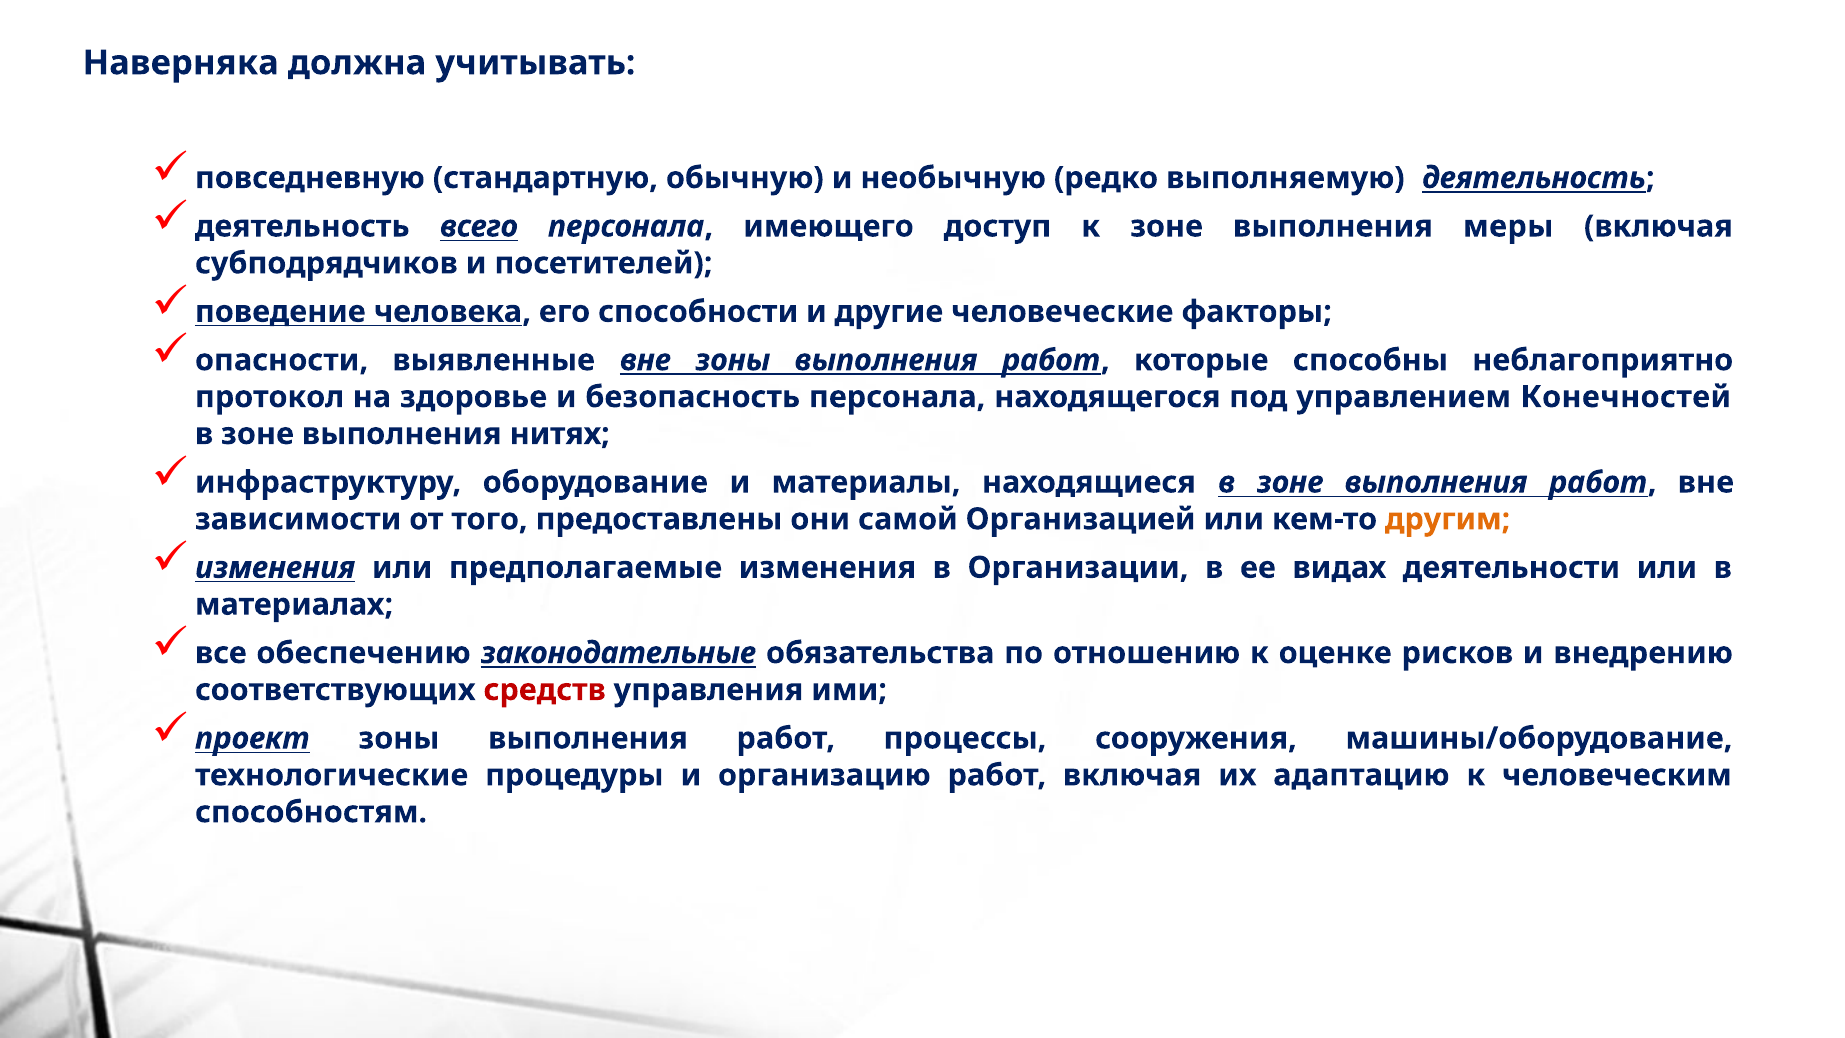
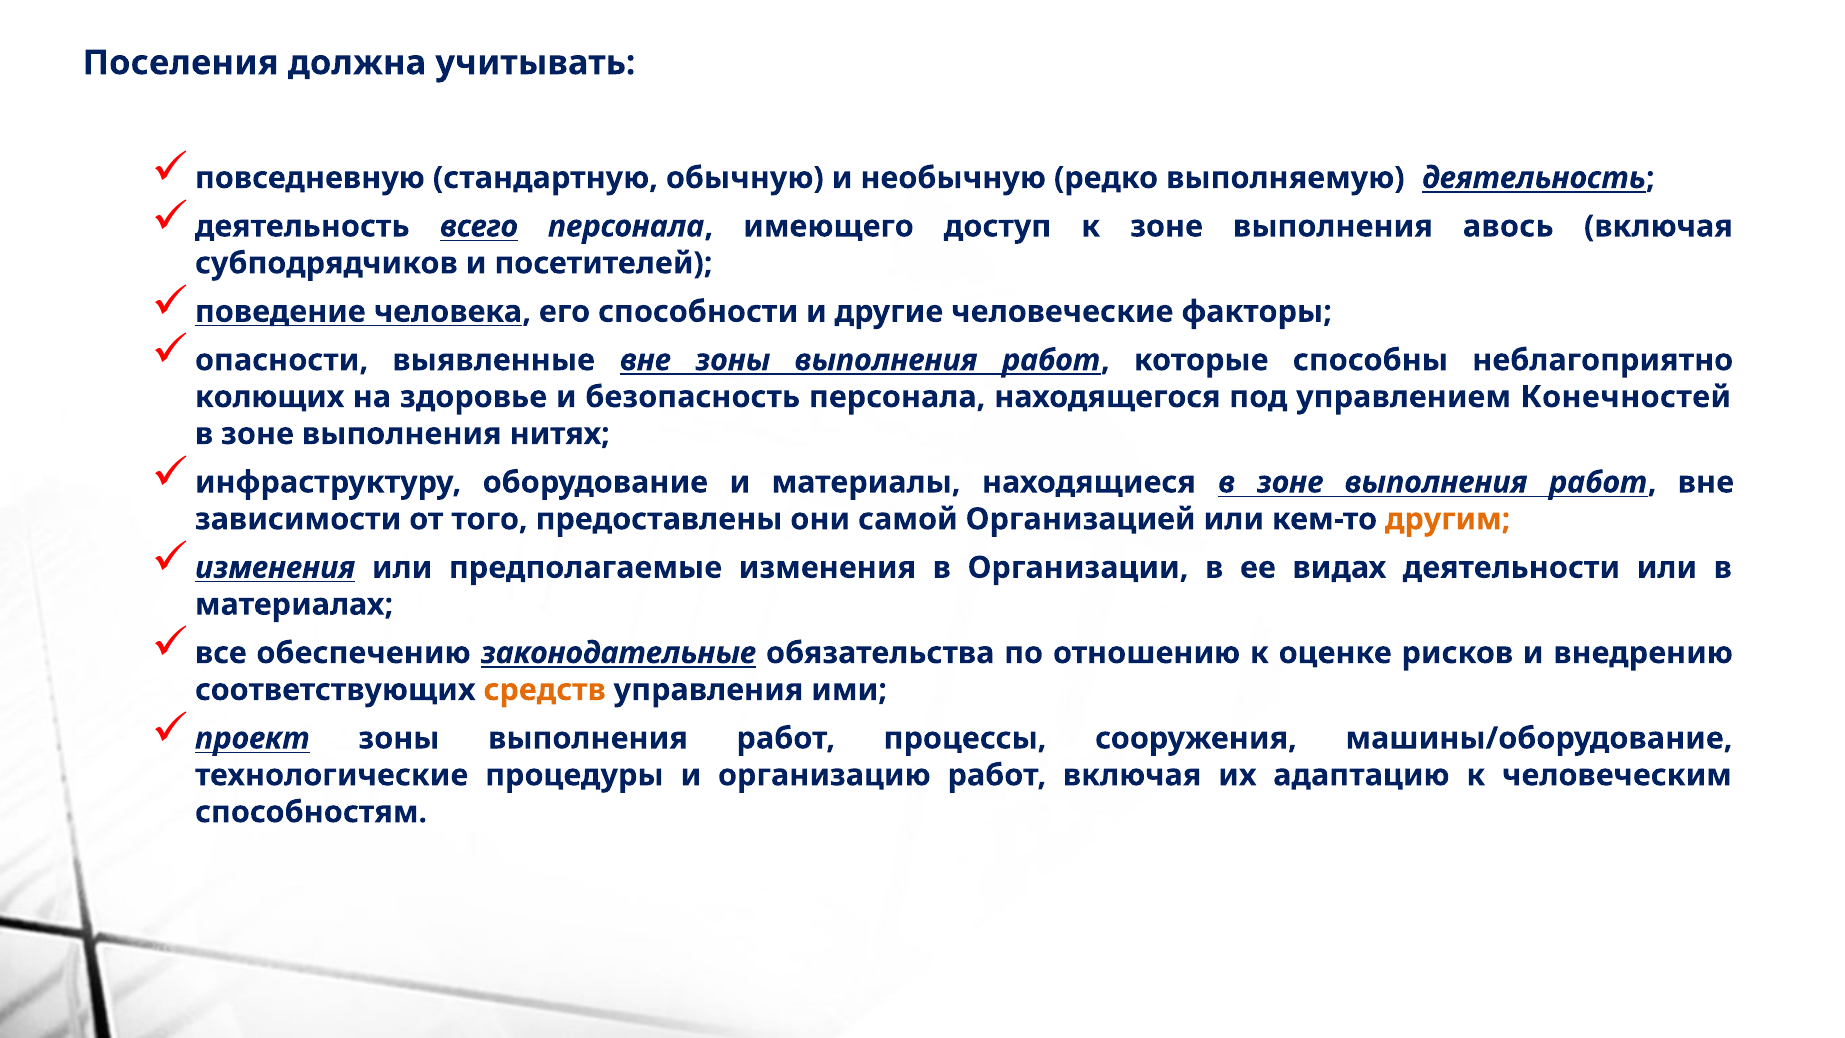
Наверняка: Наверняка -> Поселения (181, 63)
меры: меры -> авось (1508, 226)
протокол: протокол -> колющих (270, 397)
средств colour: red -> orange (545, 690)
